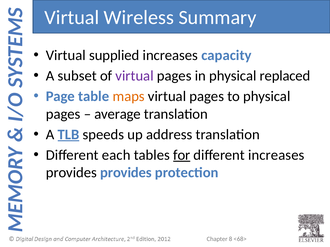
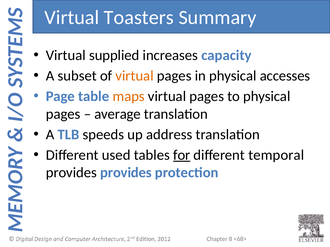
Wireless: Wireless -> Toasters (139, 18)
virtual colour: purple -> orange (135, 76)
replaced: replaced -> accesses (285, 76)
TLB underline: present -> none (69, 135)
each: each -> used (116, 155)
different increases: increases -> temporal (276, 155)
